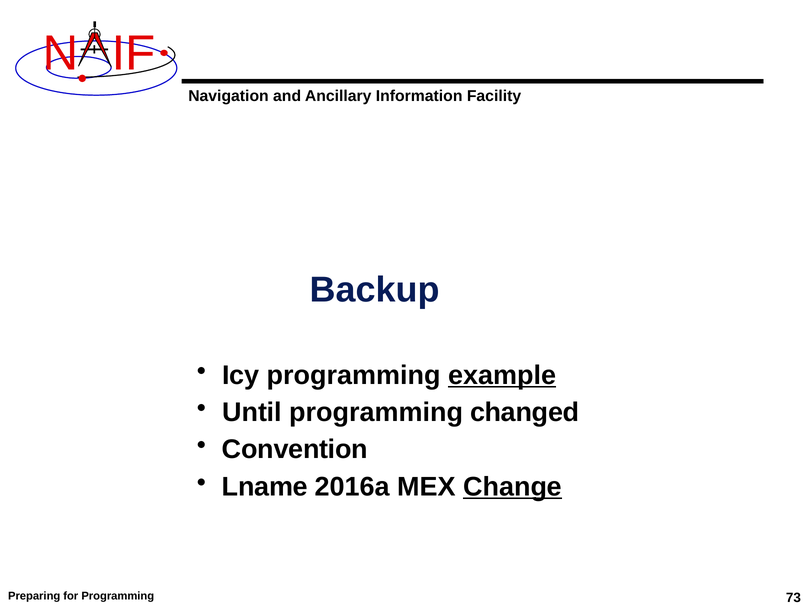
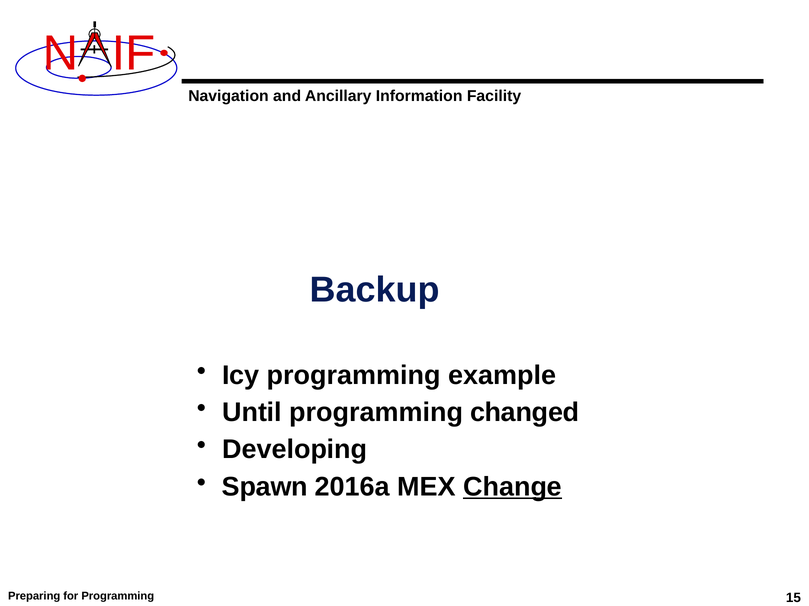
example underline: present -> none (502, 376)
Convention: Convention -> Developing (295, 450)
Lname: Lname -> Spawn (265, 487)
73: 73 -> 15 (793, 598)
